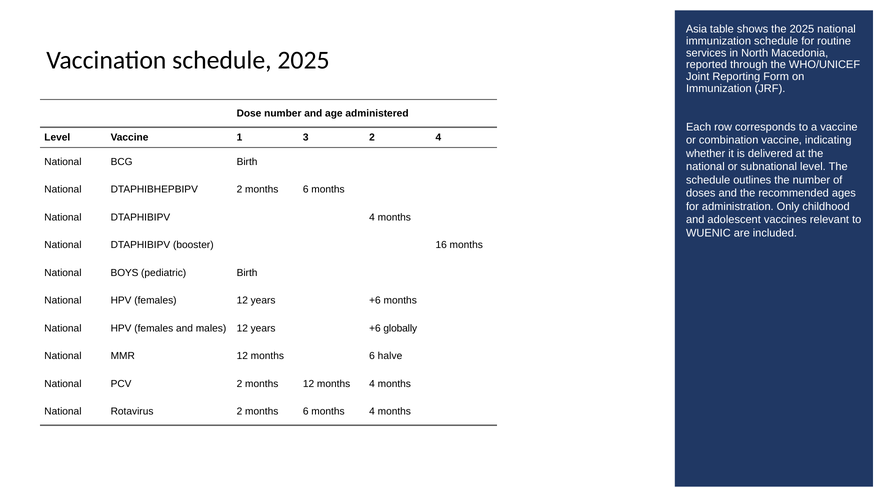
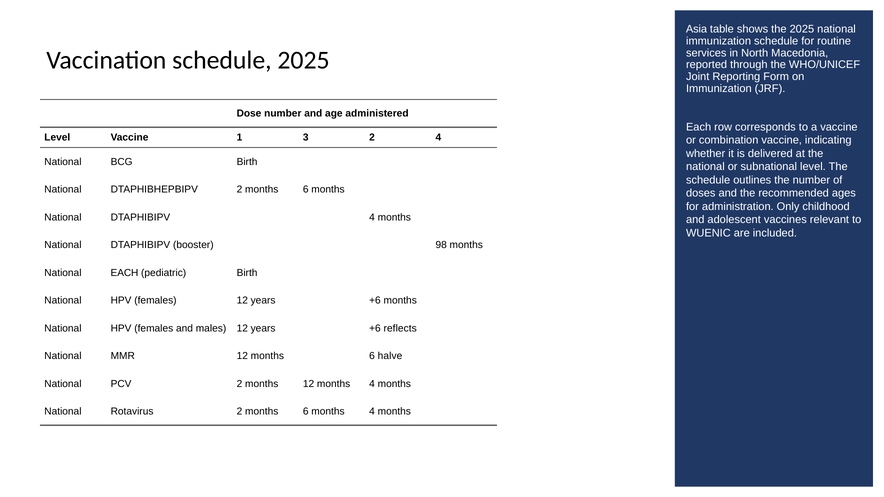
16: 16 -> 98 (441, 245)
National BOYS: BOYS -> EACH (125, 273)
globally: globally -> reflects (400, 328)
